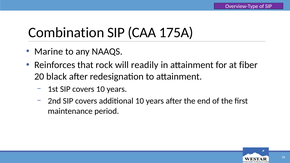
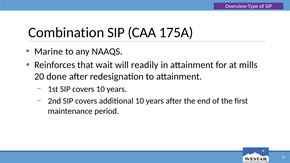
rock: rock -> wait (104, 65)
fiber: fiber -> mills (248, 65)
black: black -> done (57, 77)
